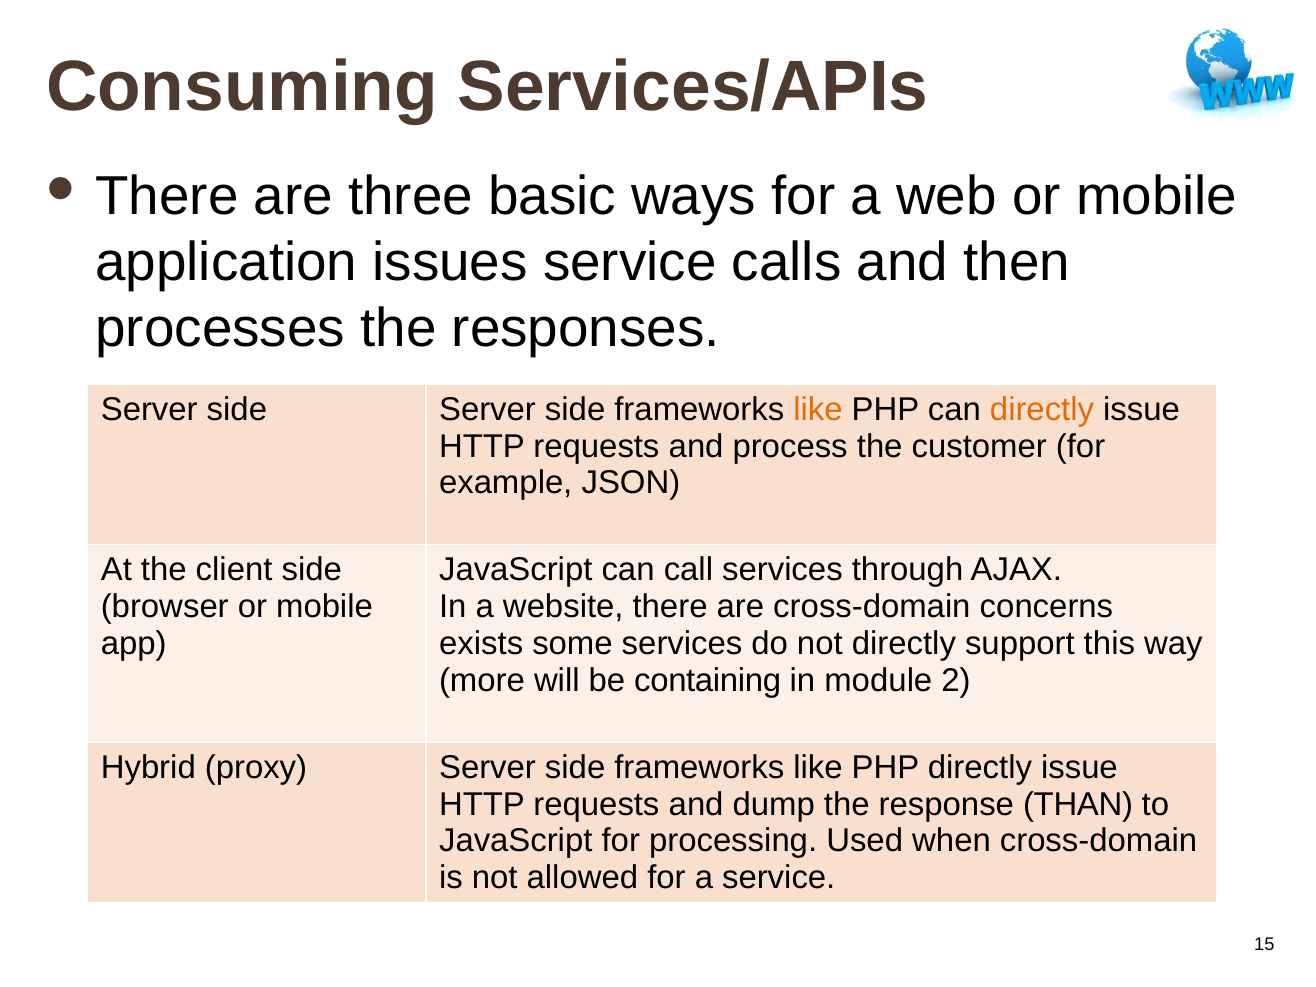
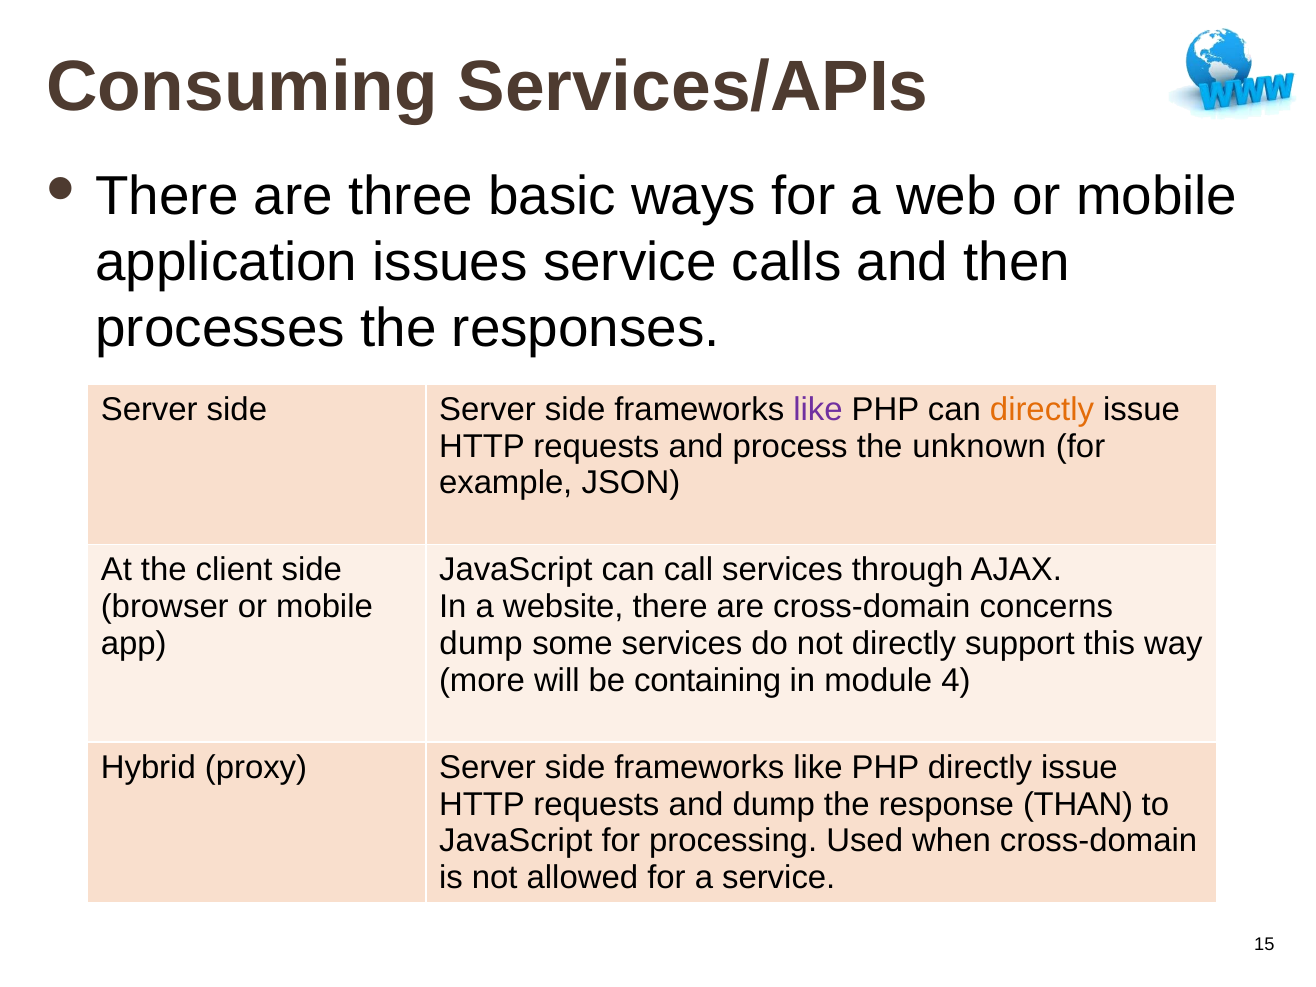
like colour: orange -> purple (818, 409)
customer: customer -> unknown (979, 446)
exists: exists -> dump (481, 644)
2: 2 -> 4 (956, 680)
